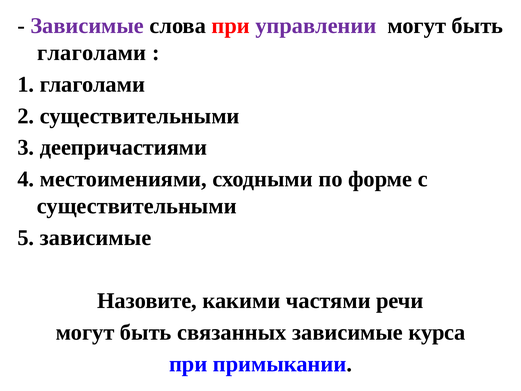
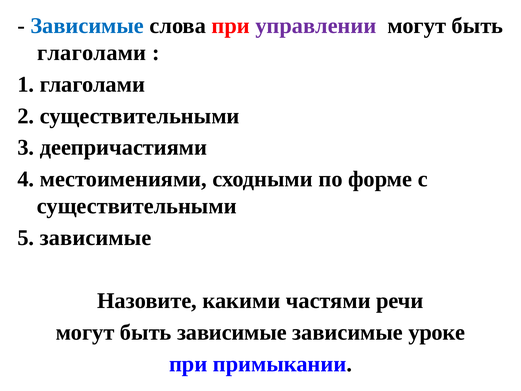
Зависимые colour: purple -> blue (87, 26)
быть связанных: связанных -> зависимые (232, 332)
курса: курса -> уроке (437, 332)
